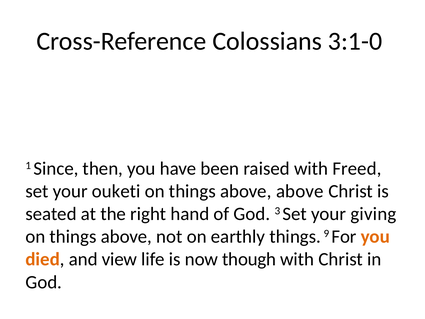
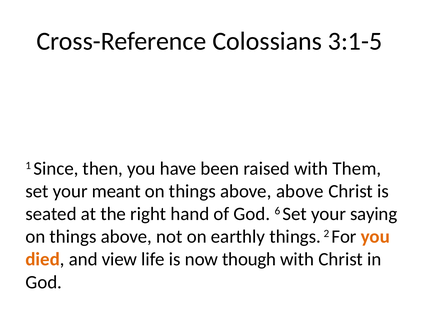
3:1-0: 3:1-0 -> 3:1-5 (355, 41)
Freed: Freed -> Them (357, 169)
ouketi: ouketi -> meant (116, 191)
3: 3 -> 6 (277, 211)
giving: giving -> saying (374, 214)
9: 9 -> 2 (326, 233)
